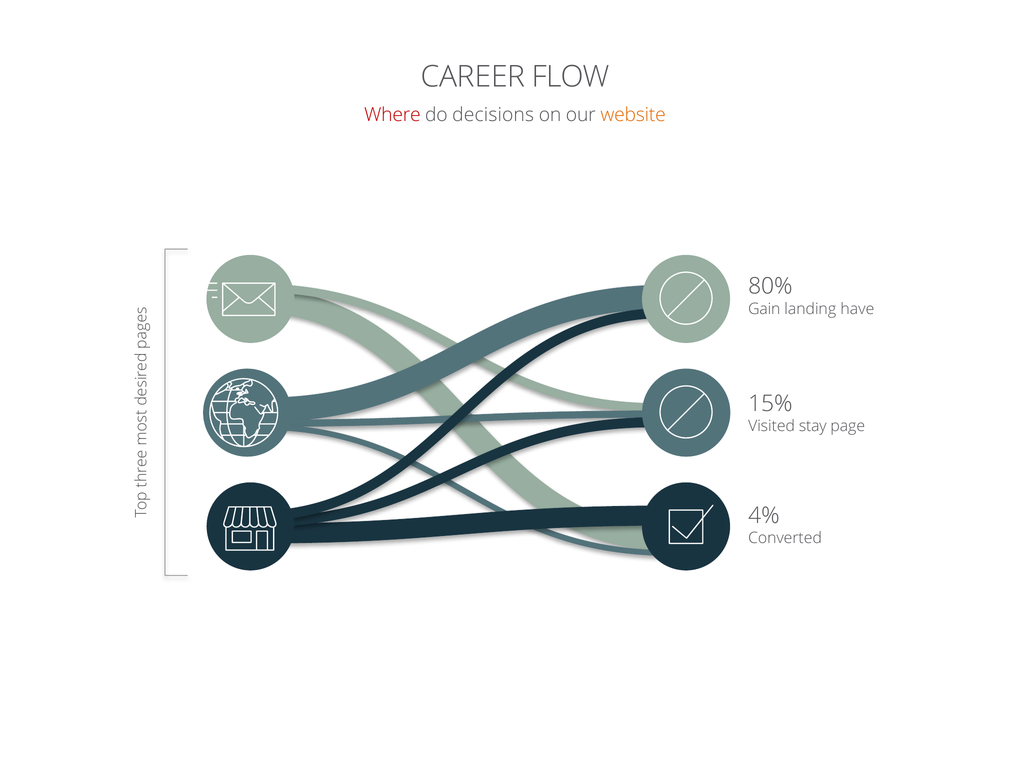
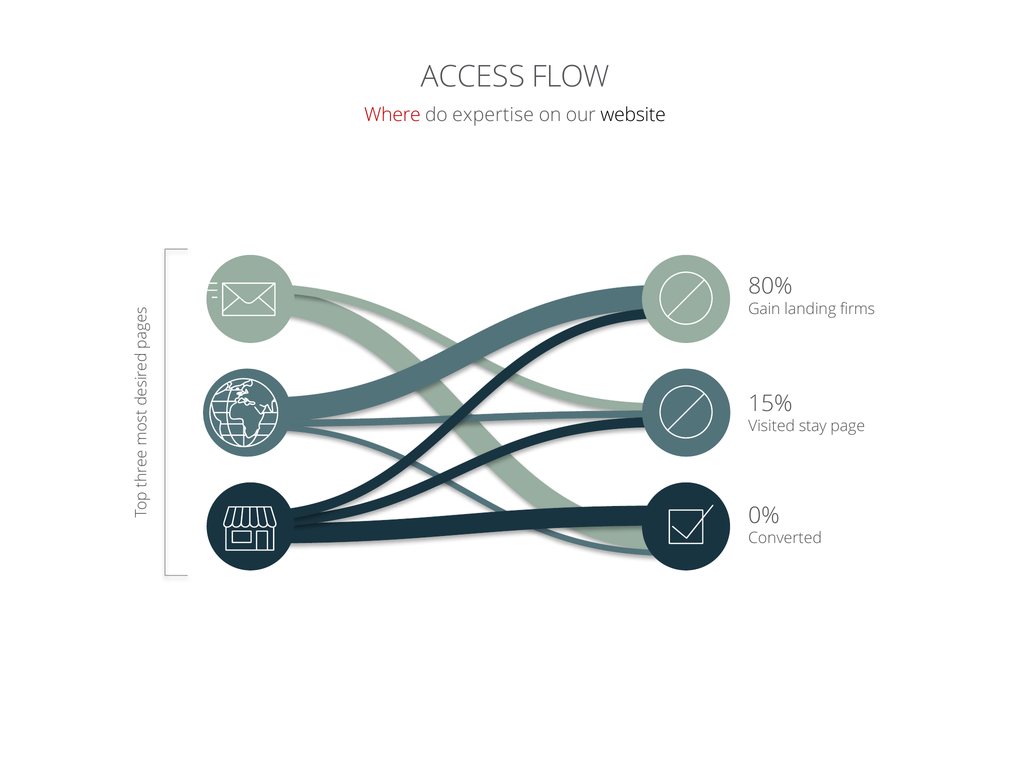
CAREER: CAREER -> ACCESS (473, 77)
decisions: decisions -> expertise (493, 115)
website colour: orange -> black (633, 115)
have: have -> firms (858, 309)
4%: 4% -> 0% (764, 516)
